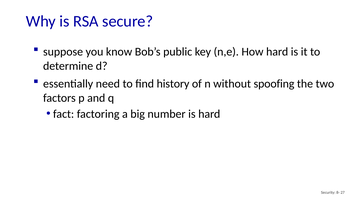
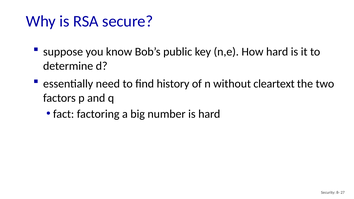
spoofing: spoofing -> cleartext (274, 84)
